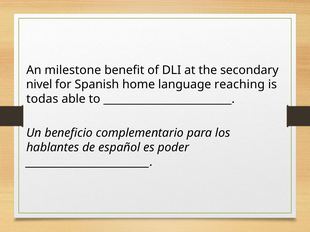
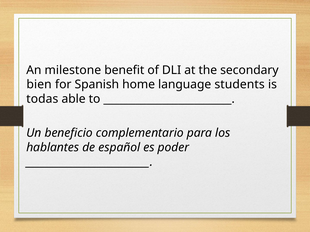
nivel: nivel -> bien (39, 85)
reaching: reaching -> students (240, 85)
